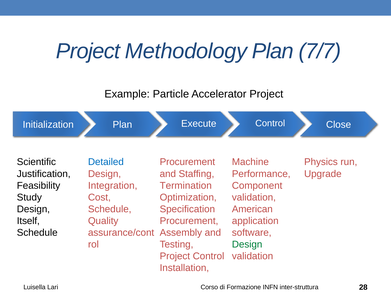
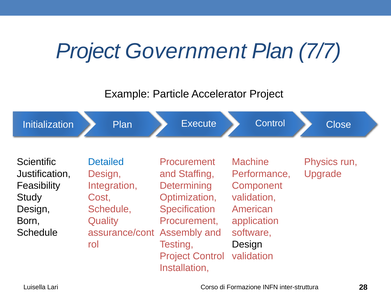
Methodology: Methodology -> Government (186, 51)
Termination: Termination -> Determining (186, 185)
Itself: Itself -> Born (28, 220)
Design colour: green -> black (247, 244)
